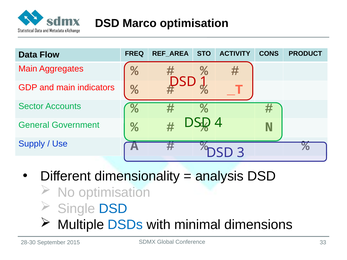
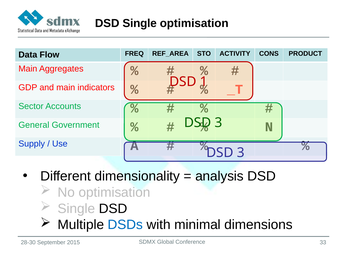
DSD Marco: Marco -> Single (140, 23)
4: 4 -> 3 (218, 123)
DSD colour: blue -> black (113, 209)
